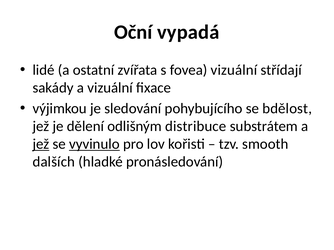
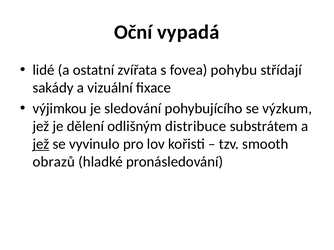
fovea vizuální: vizuální -> pohybu (234, 70)
bdělost: bdělost -> výzkum (287, 109)
vyvinulo underline: present -> none (94, 144)
dalších: dalších -> obrazů (54, 162)
